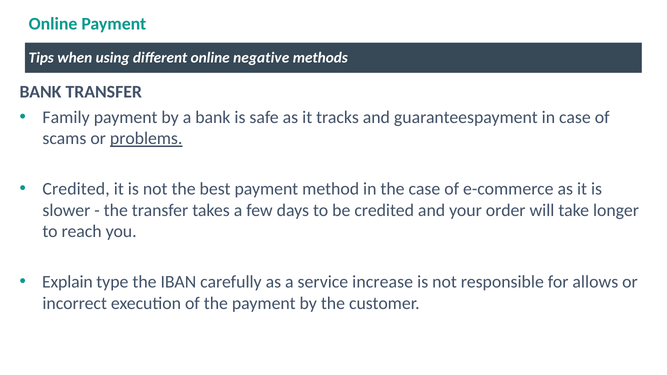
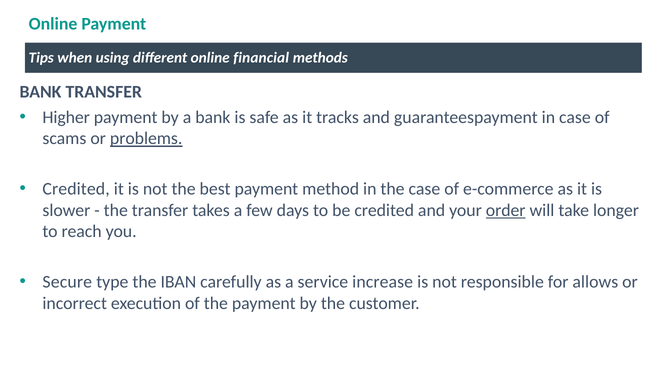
negative: negative -> financial (261, 58)
Family: Family -> Higher (66, 117)
order underline: none -> present (506, 210)
Explain: Explain -> Secure (67, 282)
